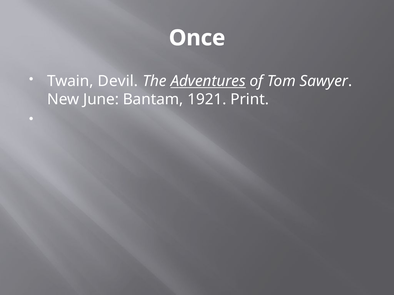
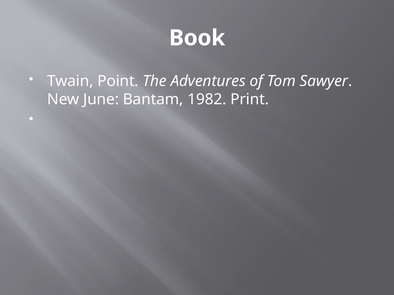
Once: Once -> Book (197, 38)
Devil: Devil -> Point (118, 81)
Adventures underline: present -> none (208, 81)
1921: 1921 -> 1982 (207, 100)
